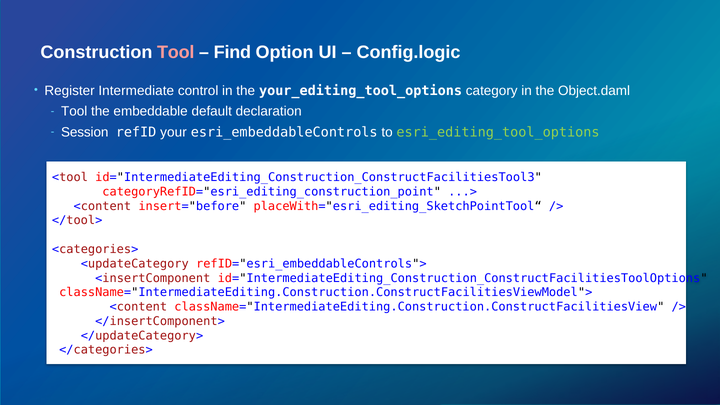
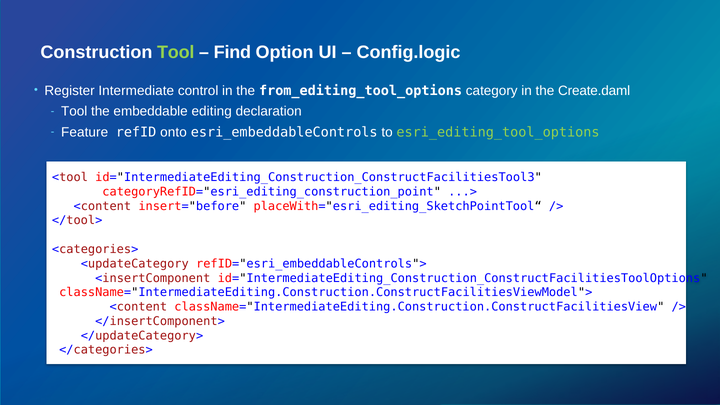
Tool colour: pink -> light green (176, 52)
your_editing_tool_options: your_editing_tool_options -> from_editing_tool_options (361, 91)
Object.daml: Object.daml -> Create.daml (594, 91)
default: default -> editing (212, 111)
Session: Session -> Feature (85, 132)
your: your -> onto (173, 132)
